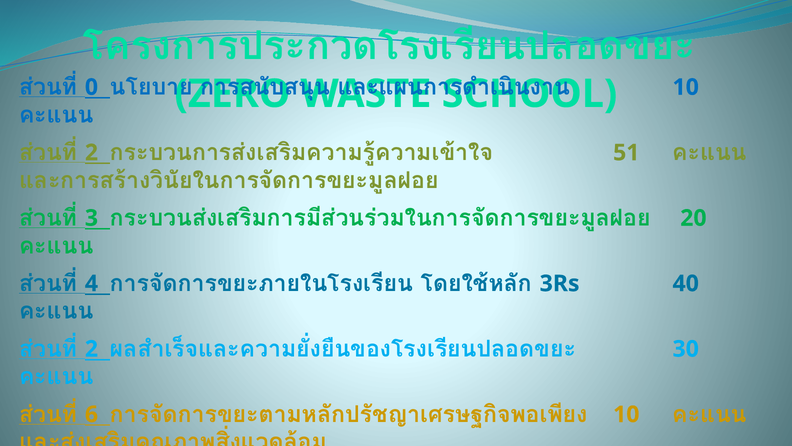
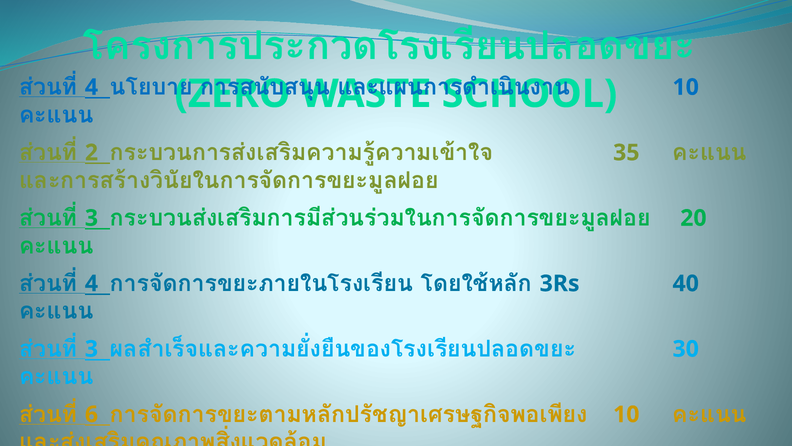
0: 0 -> 4 (91, 87)
51: 51 -> 35 (626, 152)
2: 2 -> 3 (91, 349)
